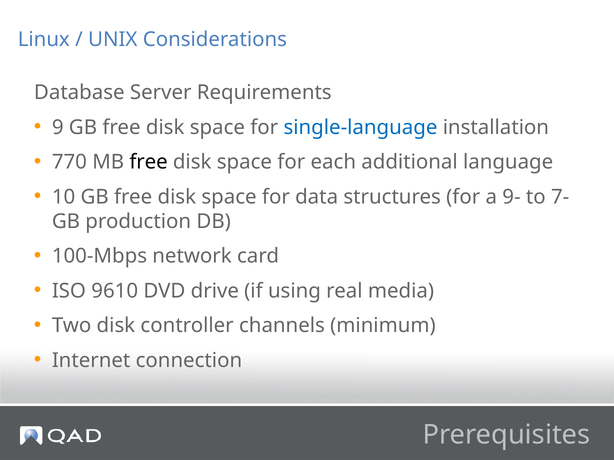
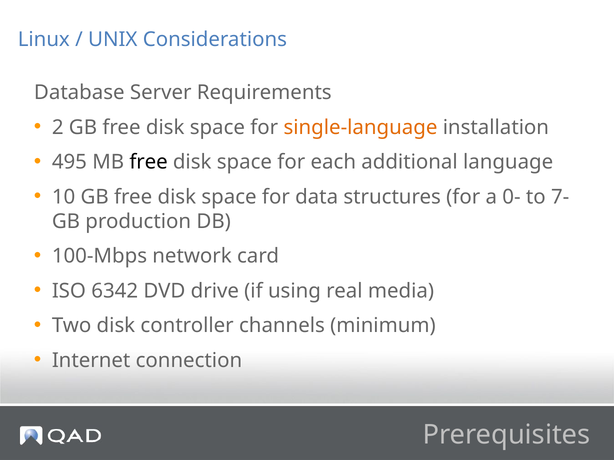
9: 9 -> 2 (58, 127)
single-language colour: blue -> orange (360, 127)
770: 770 -> 495 (69, 162)
9-: 9- -> 0- (512, 197)
9610: 9610 -> 6342 (115, 291)
